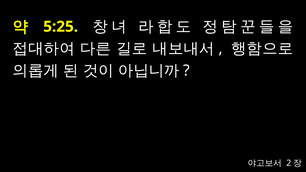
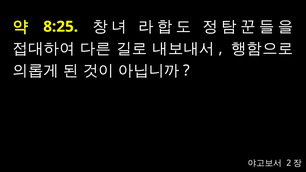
5:25: 5:25 -> 8:25 (61, 27)
